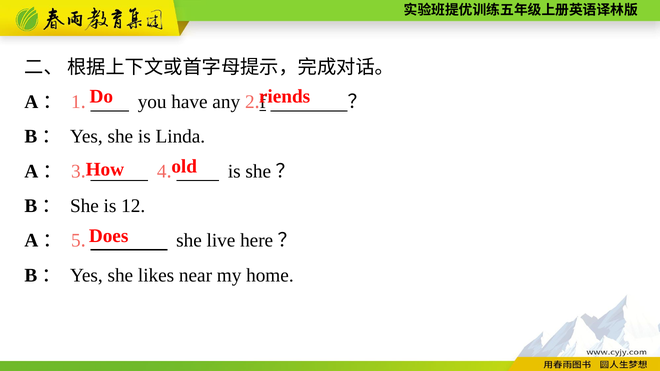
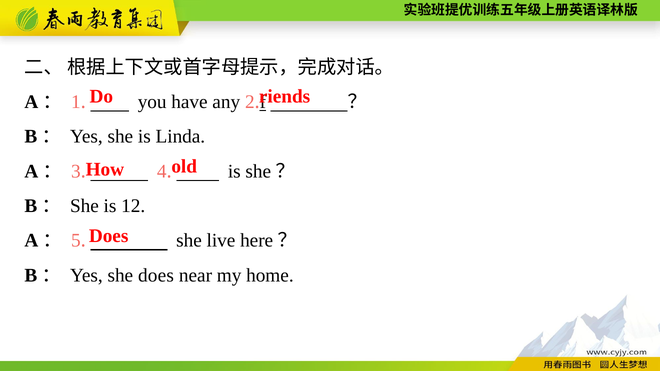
she likes: likes -> does (156, 275)
